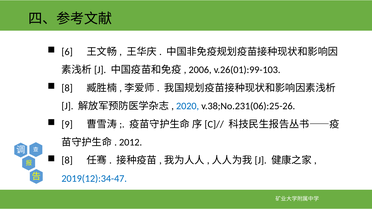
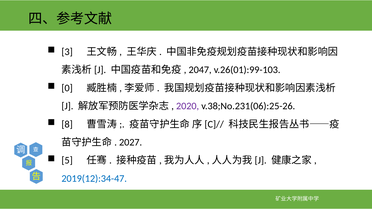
6: 6 -> 3 (67, 52)
2006: 2006 -> 2047 (200, 70)
8: 8 -> 0 (67, 88)
2020 colour: blue -> purple (188, 106)
9: 9 -> 8 (67, 124)
2012: 2012 -> 2027 (131, 142)
8: 8 -> 5 (67, 161)
